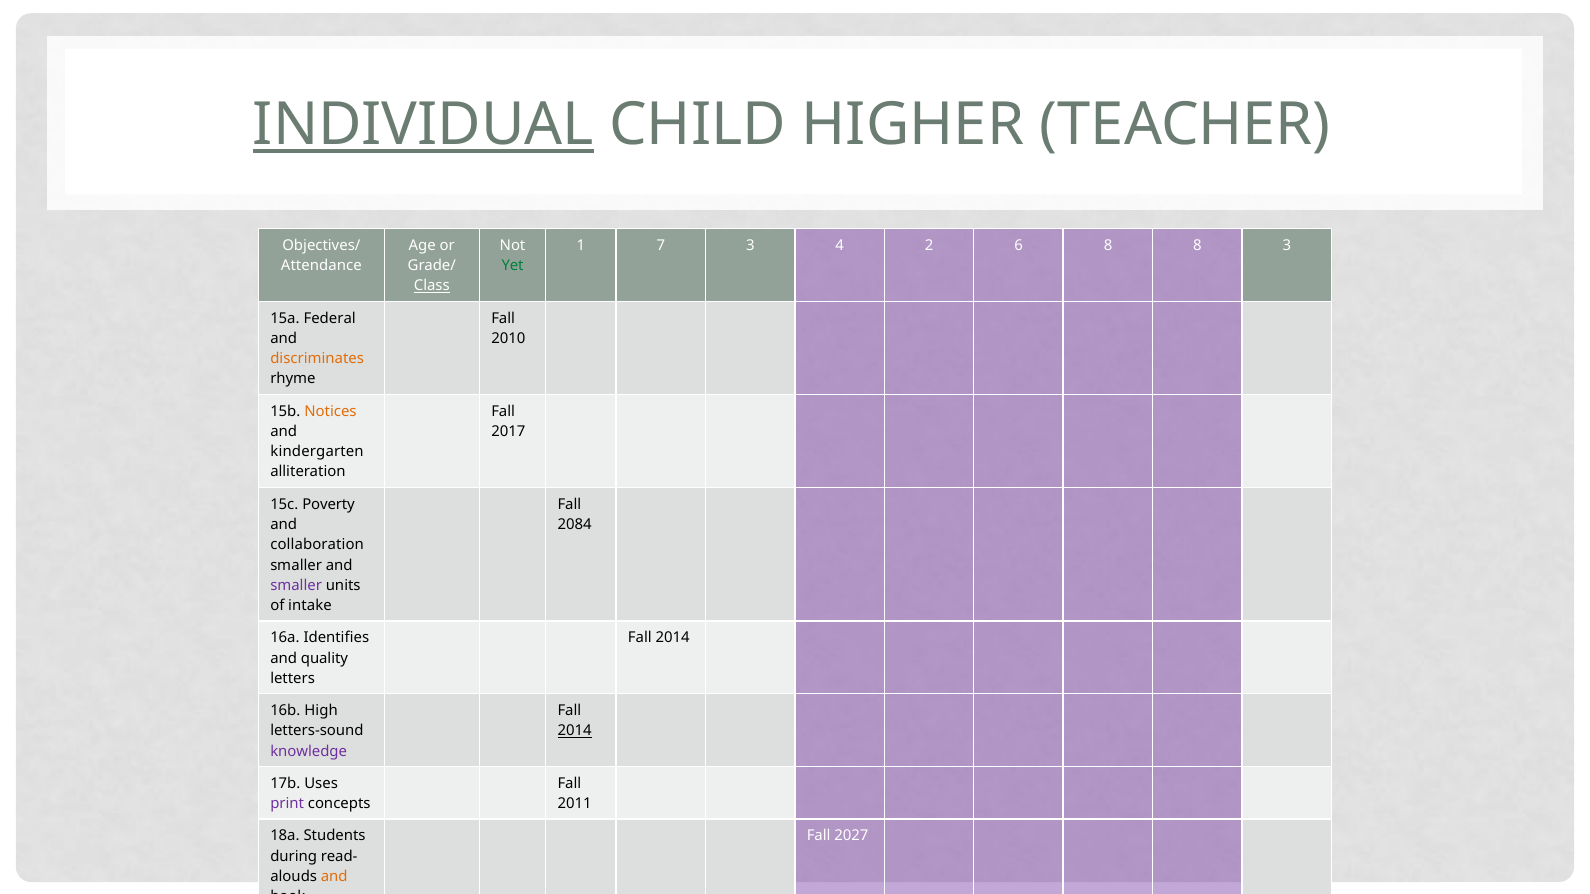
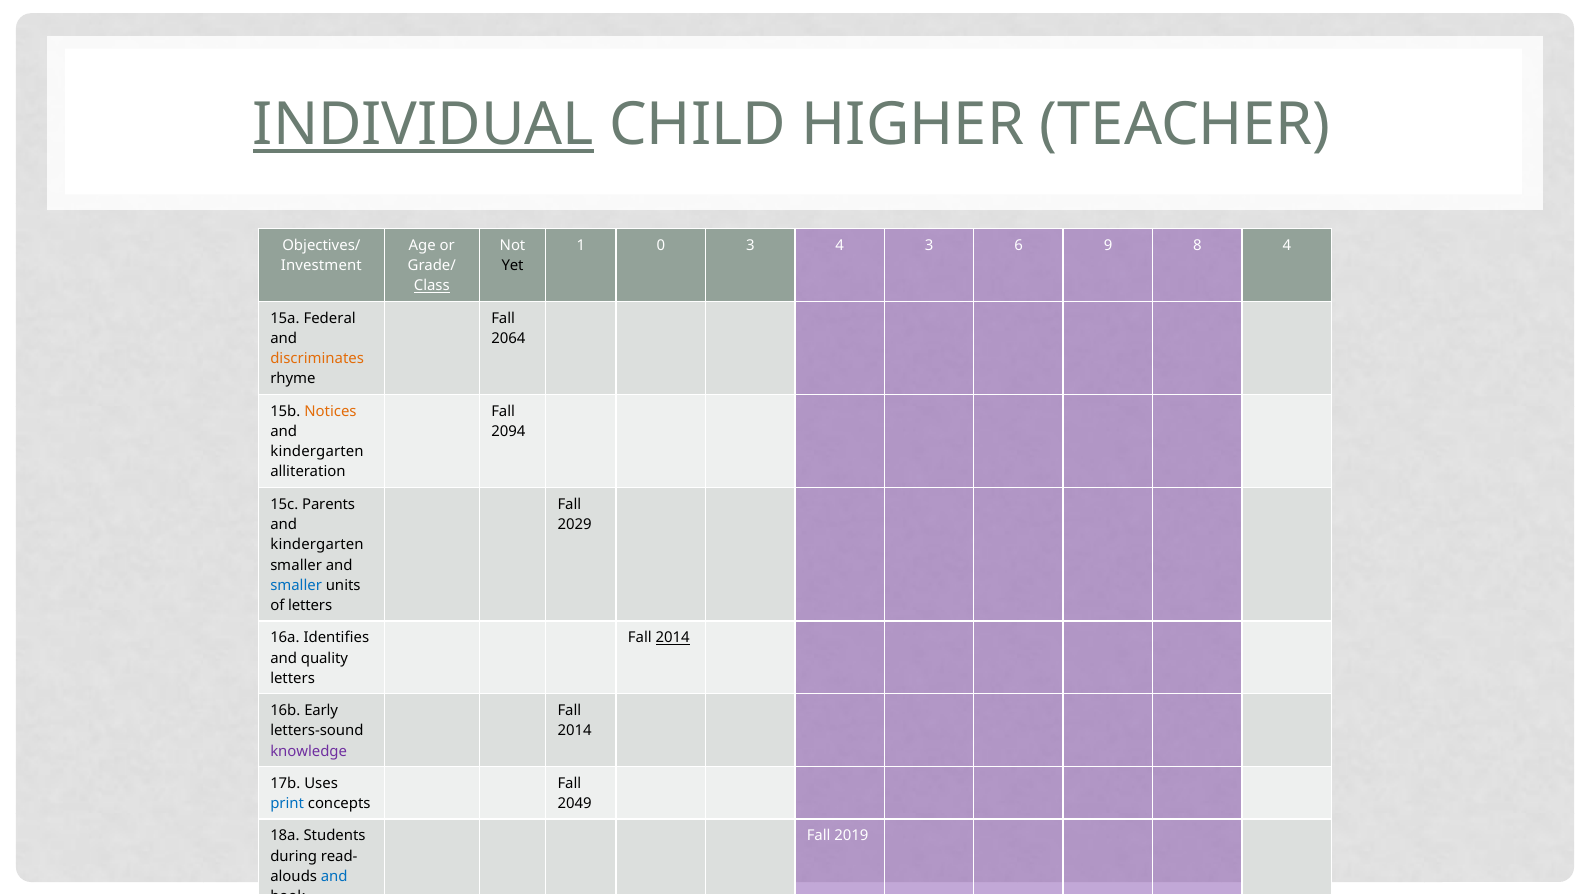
7: 7 -> 0 (661, 245)
4 2: 2 -> 3 (929, 245)
6 8: 8 -> 9 (1108, 245)
8 3: 3 -> 4 (1287, 245)
Attendance: Attendance -> Investment (321, 266)
Yet colour: green -> black (513, 266)
2010: 2010 -> 2064 (508, 339)
2017: 2017 -> 2094 (508, 432)
Poverty: Poverty -> Parents (329, 505)
2084: 2084 -> 2029 (575, 525)
collaboration: collaboration -> kindergarten (317, 545)
smaller colour: purple -> blue (296, 586)
of intake: intake -> letters (310, 606)
2014 underline: none -> present (673, 638)
High: High -> Early (321, 711)
2014 underline: present -> none (575, 731)
print colour: purple -> blue (287, 804)
2011: 2011 -> 2049 (575, 804)
2027: 2027 -> 2019 (851, 836)
and colour: orange -> blue (334, 877)
